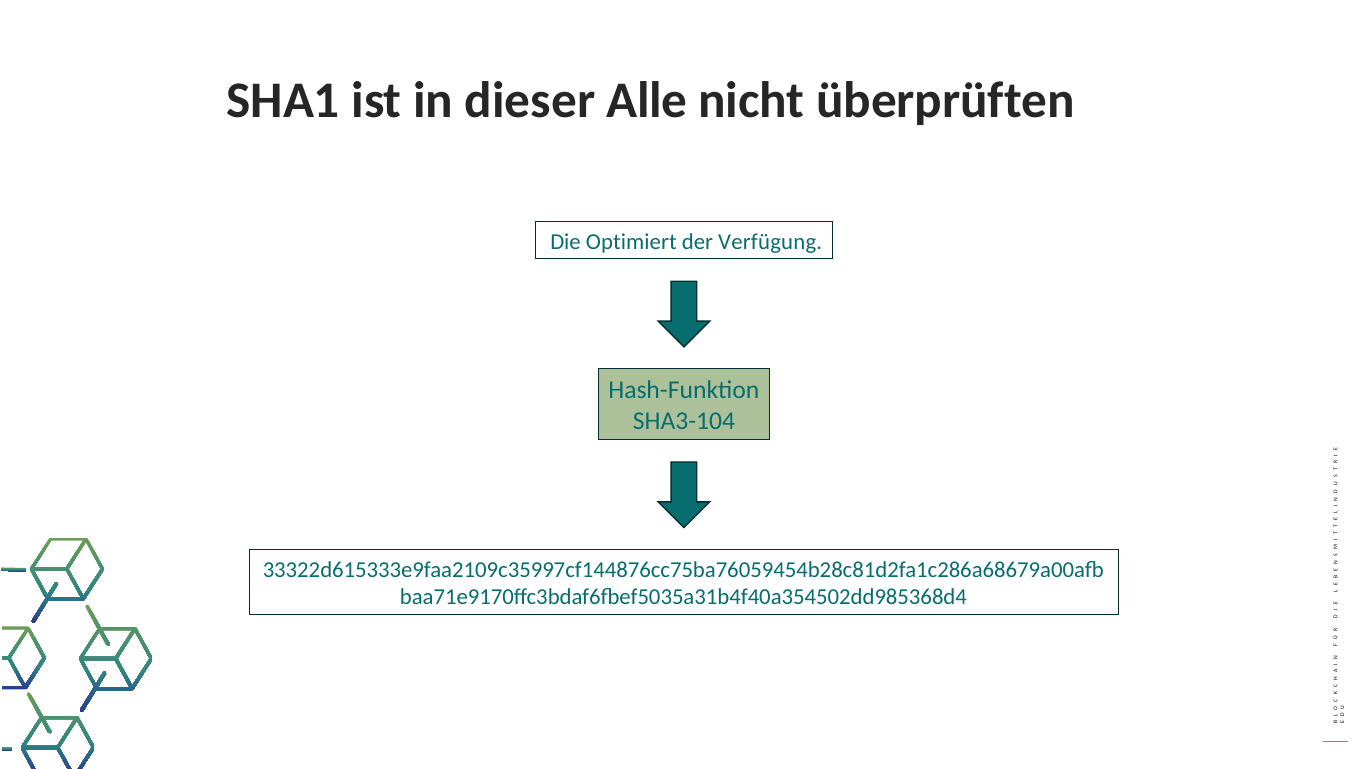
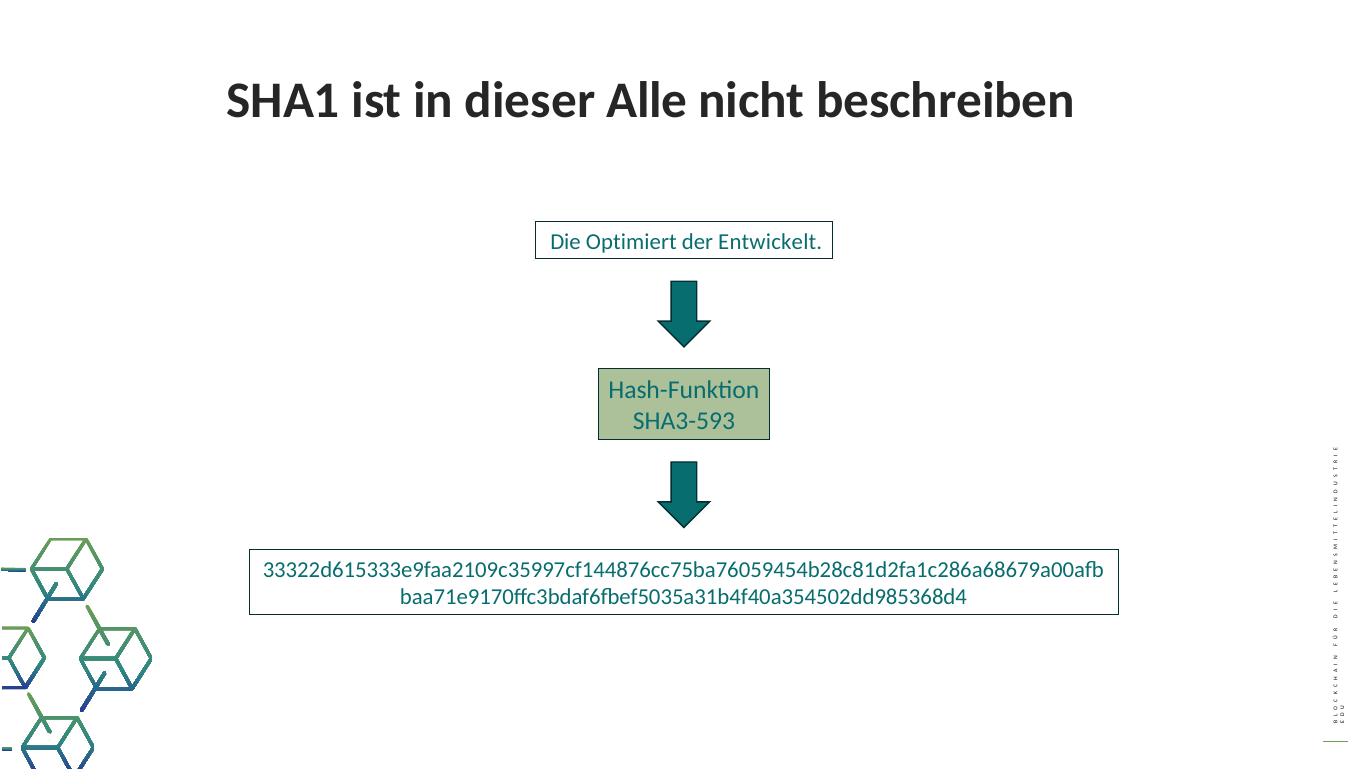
überprüften: überprüften -> beschreiben (946, 100)
Verfügung: Verfügung -> Entwickelt (770, 242)
SHA3-104: SHA3-104 -> SHA3-593 (684, 421)
